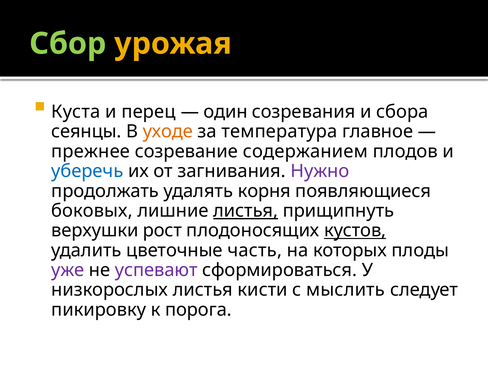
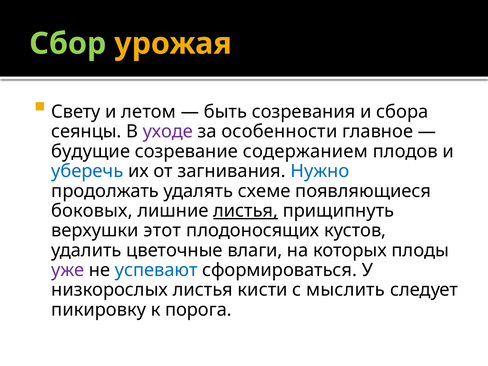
Куста: Куста -> Свету (76, 112)
перец: перец -> летом (149, 112)
один: один -> быть (226, 112)
уходе colour: orange -> purple (168, 132)
температура: температура -> особенности (279, 132)
прежнее: прежнее -> будущие (91, 151)
Нужно colour: purple -> blue (320, 171)
корня: корня -> схеме (264, 191)
рост: рост -> этот (162, 231)
кустов underline: present -> none (355, 231)
часть: часть -> влаги (255, 250)
успевают colour: purple -> blue (156, 270)
